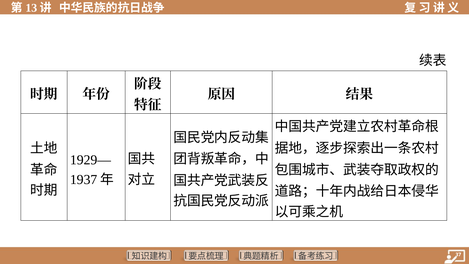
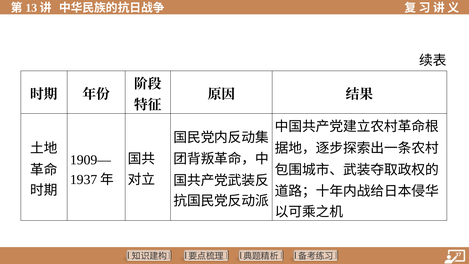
1929—: 1929— -> 1909— (90, 160)
